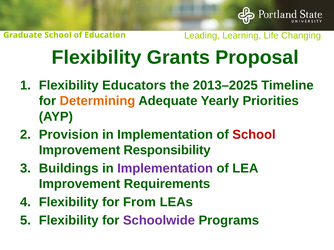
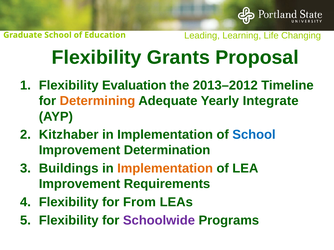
Educators: Educators -> Evaluation (134, 86)
2013–2025: 2013–2025 -> 2013–2012 (225, 86)
Priorities: Priorities -> Integrate (271, 101)
Provision: Provision -> Kitzhaber (69, 135)
School colour: red -> blue (254, 135)
Responsibility: Responsibility -> Determination (167, 151)
Implementation colour: purple -> orange (165, 169)
